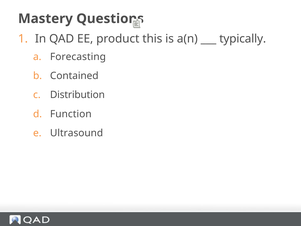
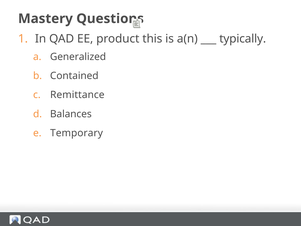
Forecasting: Forecasting -> Generalized (78, 57)
Distribution: Distribution -> Remittance (77, 95)
Function: Function -> Balances (71, 114)
Ultrasound: Ultrasound -> Temporary (77, 133)
